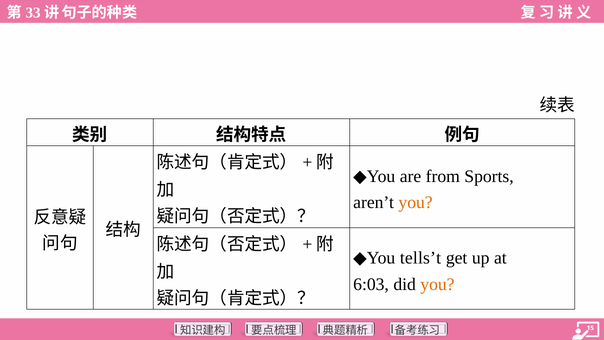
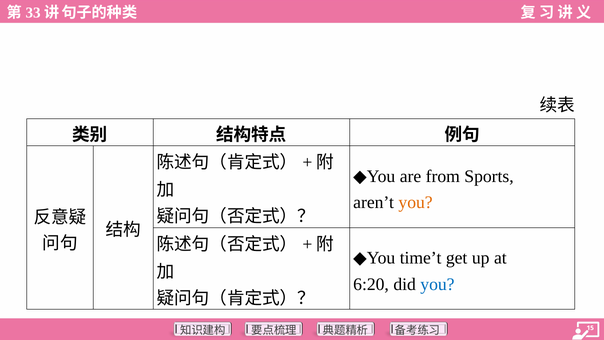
tells’t: tells’t -> time’t (421, 258)
6:03: 6:03 -> 6:20 (371, 284)
you colour: orange -> blue (437, 284)
